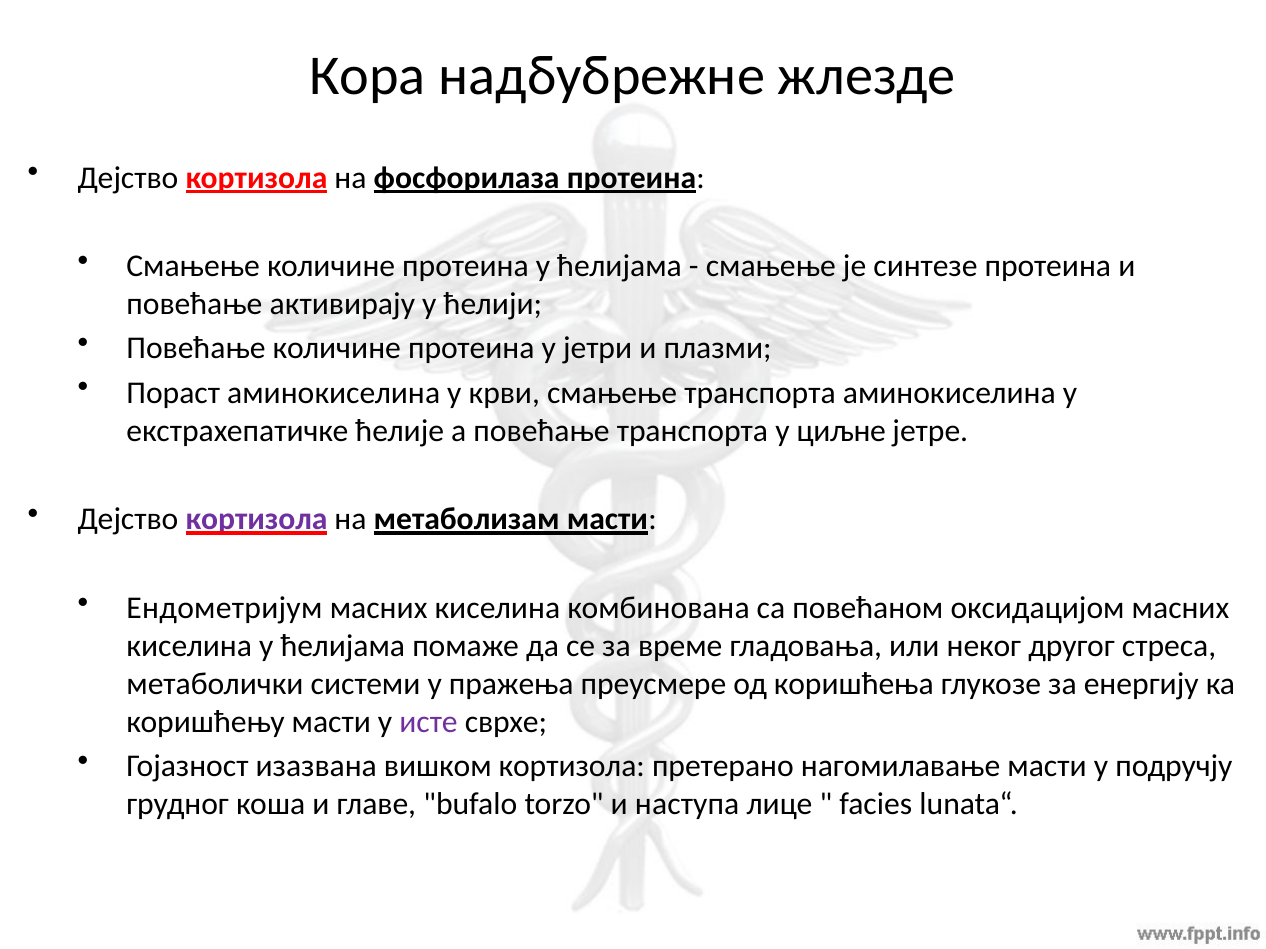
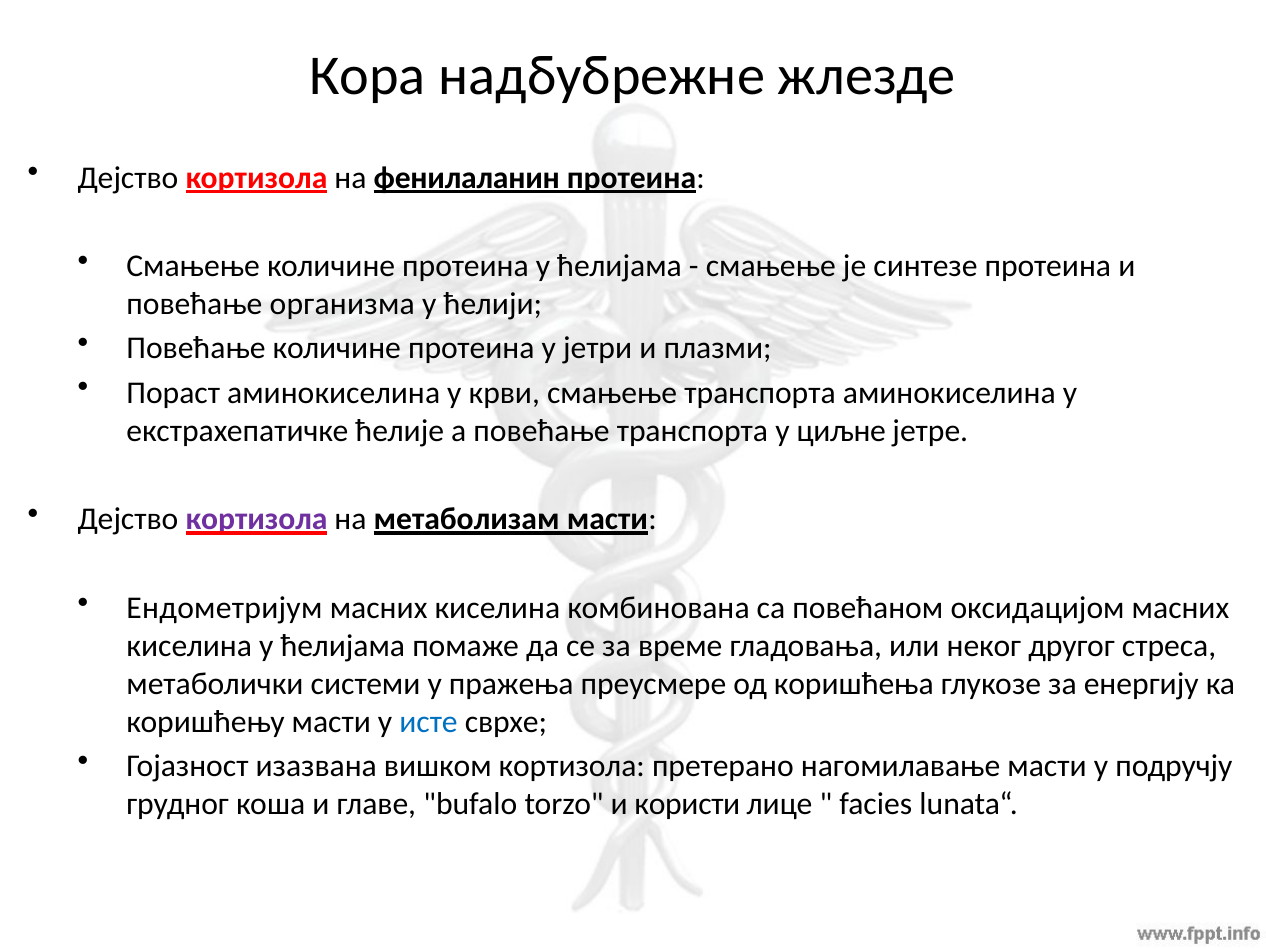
фосфорилаза: фосфорилаза -> фенилаланин (467, 178)
активирају: активирају -> организма (342, 304)
исте colour: purple -> blue (429, 722)
наступа: наступа -> користи (687, 804)
